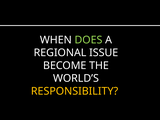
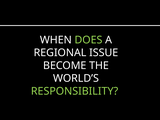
RESPONSIBILITY colour: yellow -> light green (75, 91)
